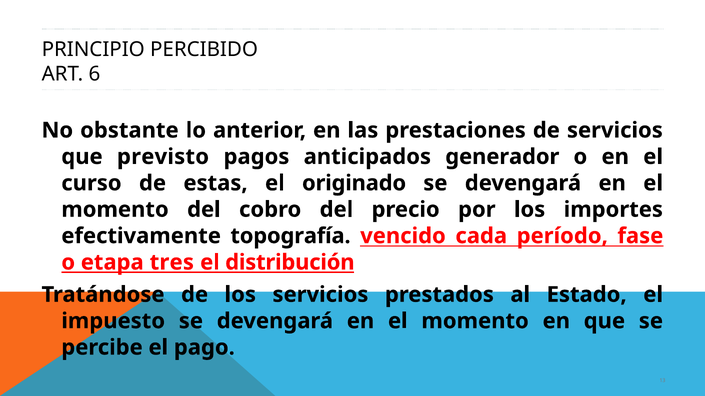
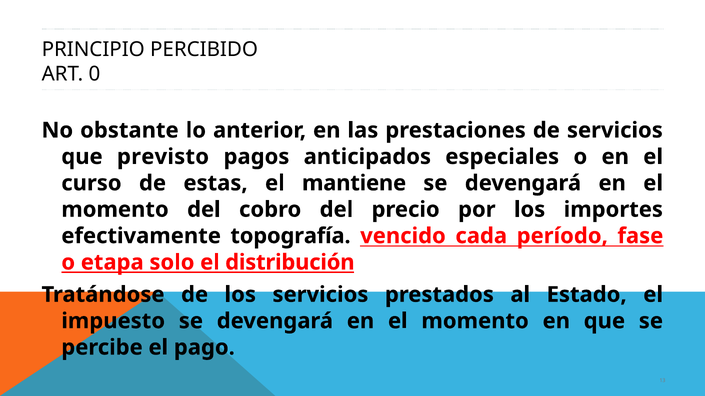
6: 6 -> 0 (94, 74)
generador: generador -> especiales (502, 157)
originado: originado -> mantiene (354, 183)
tres: tres -> solo (172, 263)
